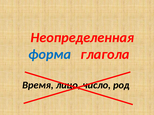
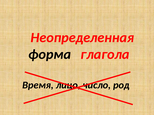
форма colour: blue -> black (50, 55)
